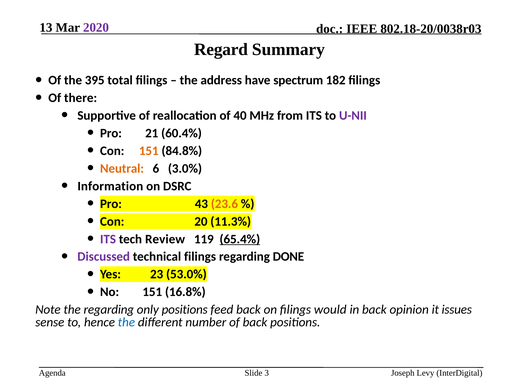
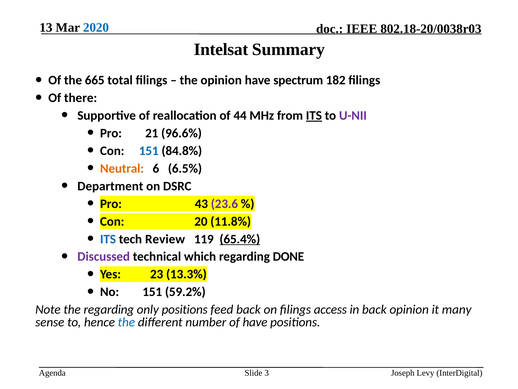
2020 colour: purple -> blue (96, 27)
Regard: Regard -> Intelsat (221, 49)
395: 395 -> 665 (95, 80)
the address: address -> opinion (221, 80)
40: 40 -> 44 (240, 115)
ITS underline: none -> present (314, 115)
60.4%: 60.4% -> 96.6% (182, 133)
151 colour: orange -> blue (149, 151)
3.0%: 3.0% -> 6.5% (185, 168)
Information: Information -> Department (110, 186)
23.6 colour: orange -> purple (224, 204)
11.3%: 11.3% -> 11.8% (231, 221)
ITS colour: purple -> blue (108, 239)
technical filings: filings -> which (200, 256)
53.0%: 53.0% -> 13.3% (186, 274)
16.8%: 16.8% -> 59.2% (185, 292)
would: would -> access (330, 309)
issues: issues -> many (457, 309)
of back: back -> have (255, 322)
